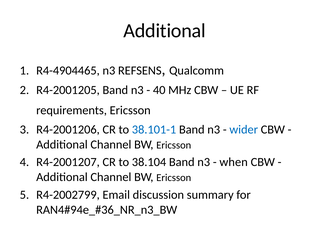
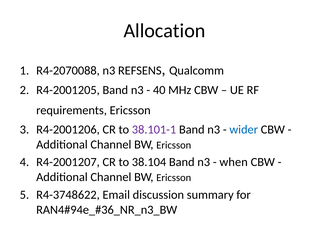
Additional: Additional -> Allocation (164, 31)
R4-4904465: R4-4904465 -> R4-2070088 (68, 70)
38.101-1 colour: blue -> purple (154, 129)
R4-2002799: R4-2002799 -> R4-3748622 (68, 195)
